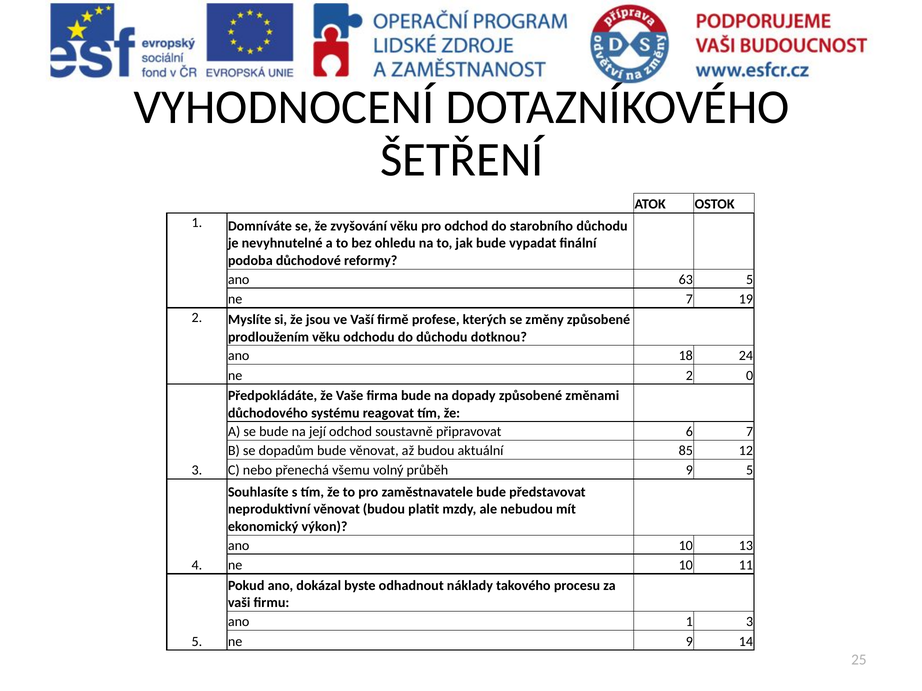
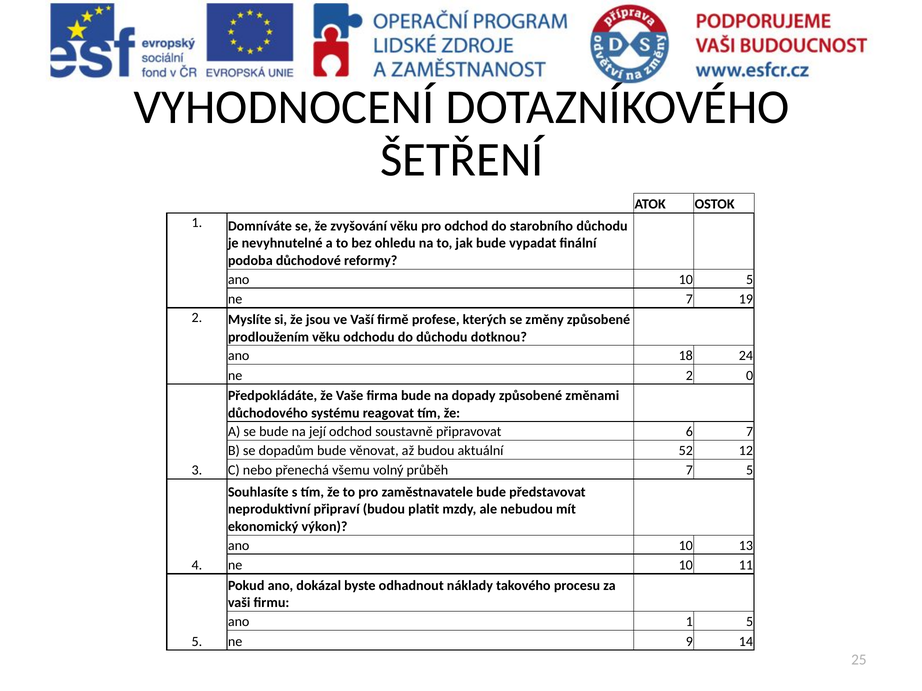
63: 63 -> 10 (686, 280)
85: 85 -> 52 (686, 451)
průběh 9: 9 -> 7 (689, 471)
neproduktivní věnovat: věnovat -> připraví (337, 510)
1 3: 3 -> 5 (750, 622)
